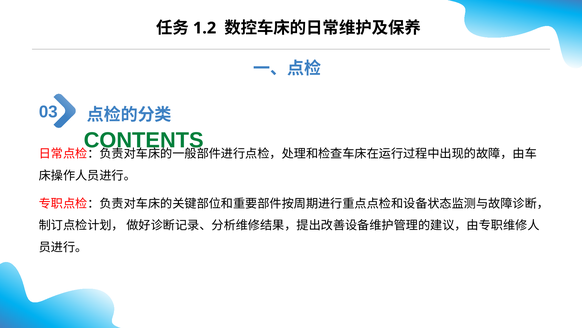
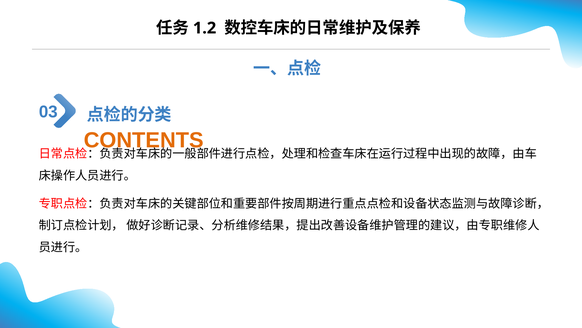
CONTENTS colour: green -> orange (144, 140)
